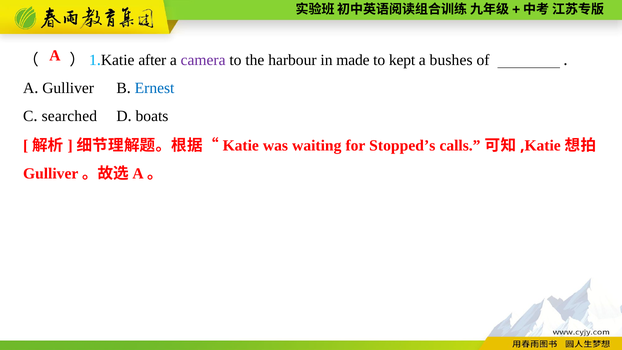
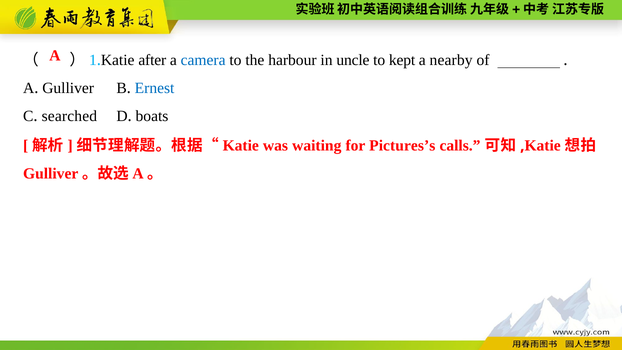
camera colour: purple -> blue (203, 60)
made: made -> uncle (353, 60)
bushes: bushes -> nearby (451, 60)
Stopped’s: Stopped’s -> Pictures’s (402, 146)
